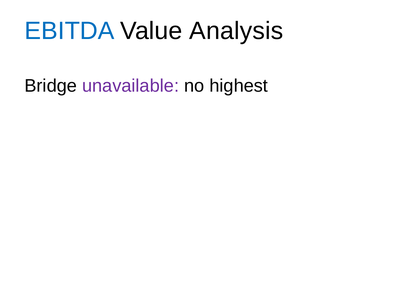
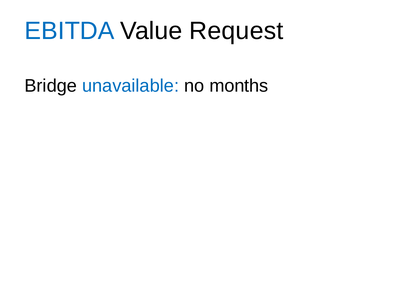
Analysis: Analysis -> Request (236, 31)
unavailable colour: purple -> blue (131, 86)
highest: highest -> months (239, 86)
